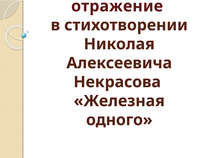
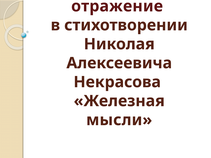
одного: одного -> мысли (119, 120)
